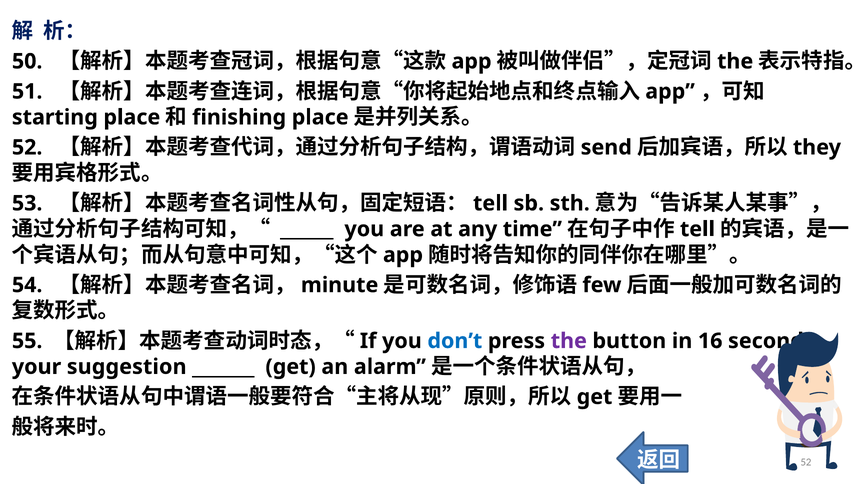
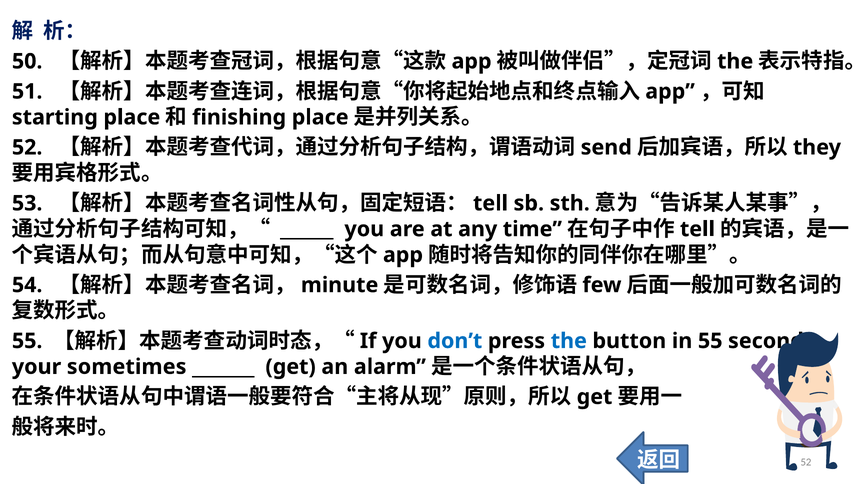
the colour: purple -> blue (569, 341)
in 16: 16 -> 55 (710, 341)
suggestion: suggestion -> sometimes (127, 367)
